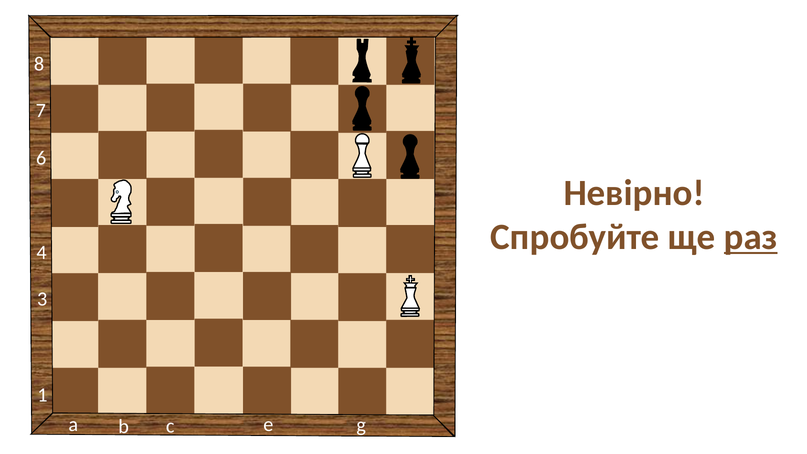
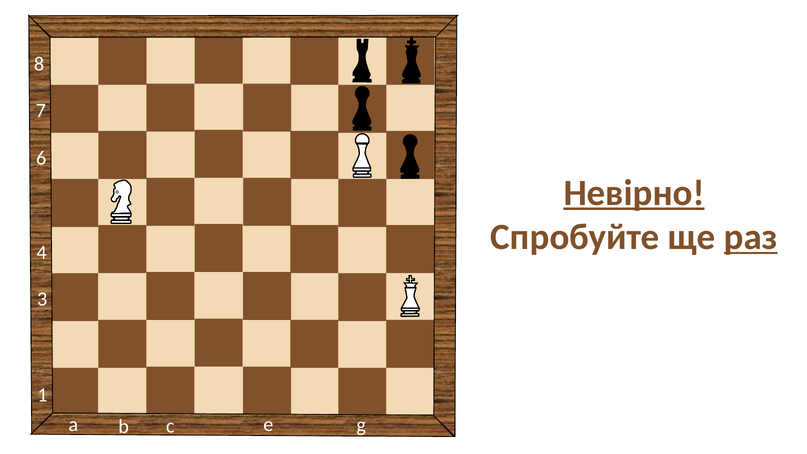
Невірно underline: none -> present (634, 193)
